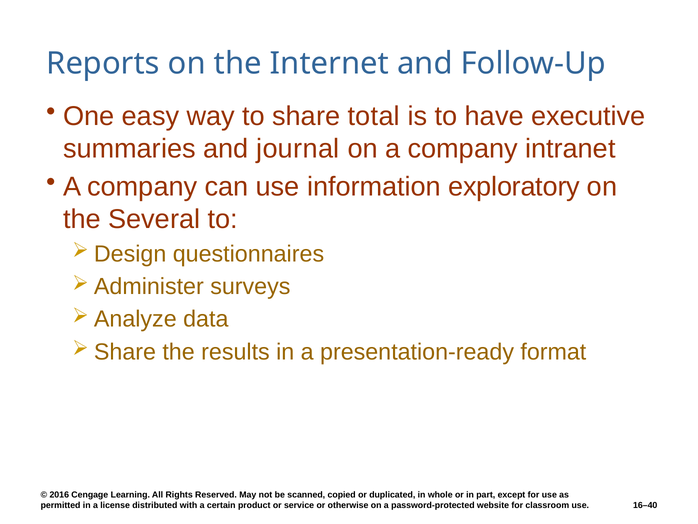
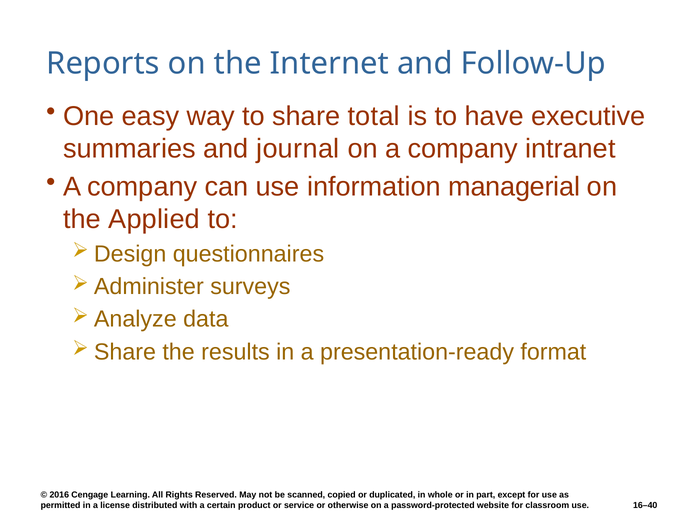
exploratory: exploratory -> managerial (514, 187)
Several: Several -> Applied (154, 219)
